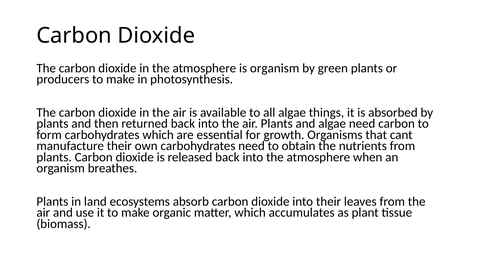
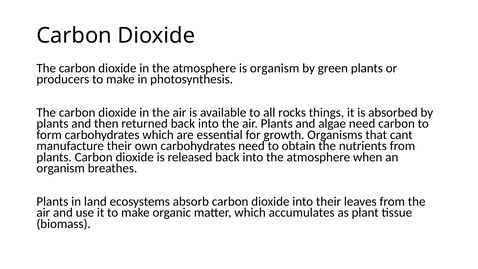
all algae: algae -> rocks (292, 112)
